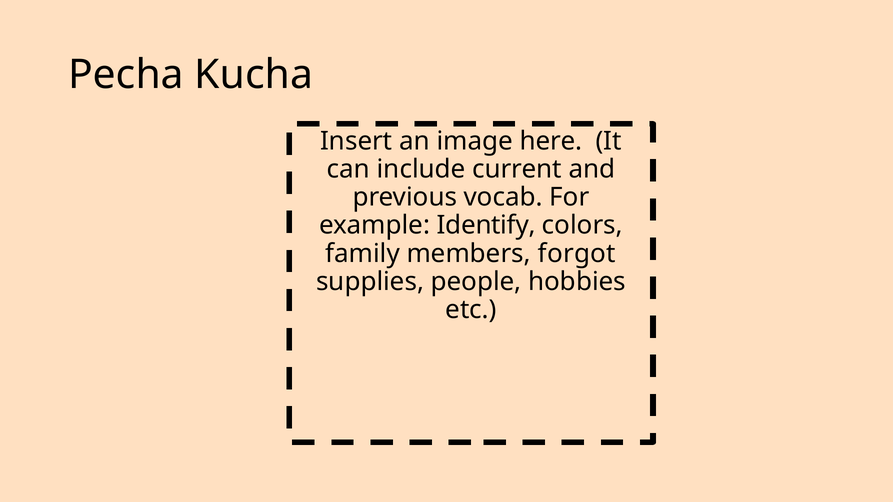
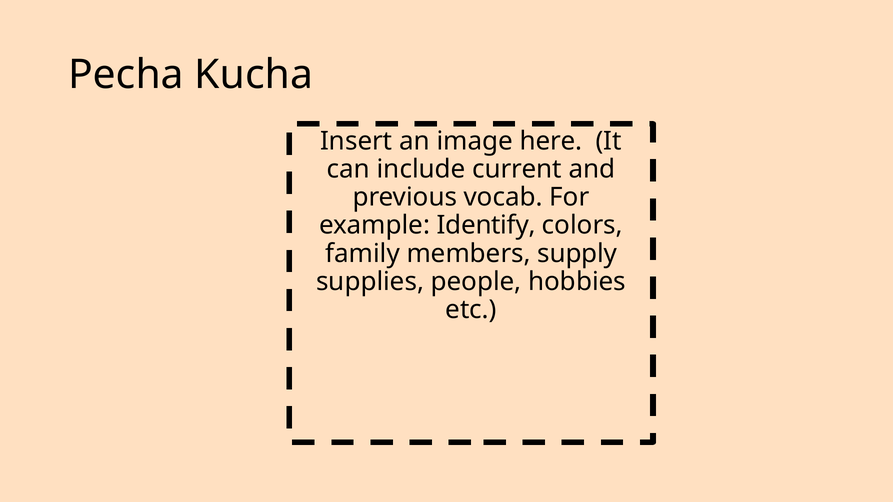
forgot: forgot -> supply (577, 254)
